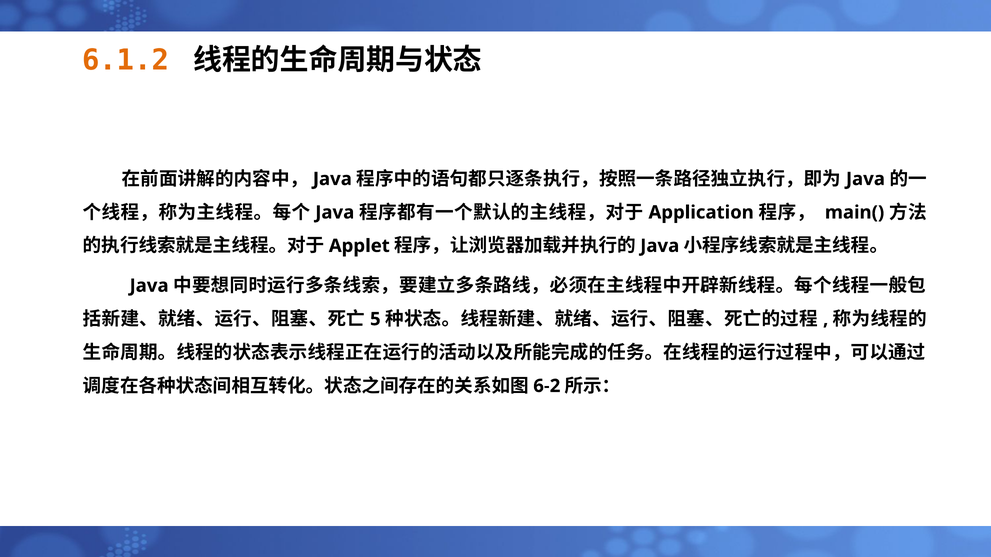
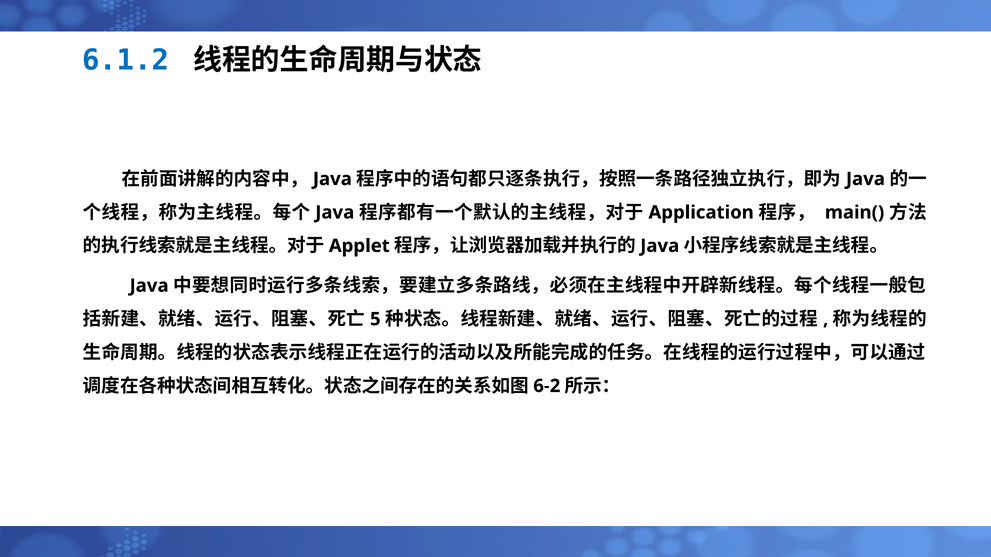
6.1.2 colour: orange -> blue (126, 60)
